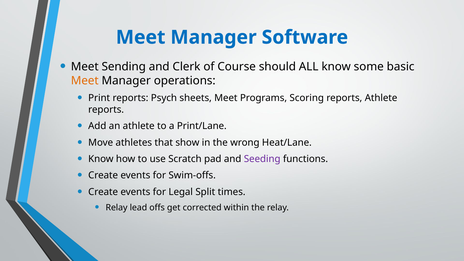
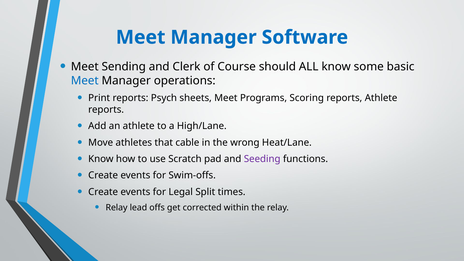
Meet colour: orange -> blue (85, 81)
Print/Lane: Print/Lane -> High/Lane (202, 126)
show: show -> cable (187, 143)
